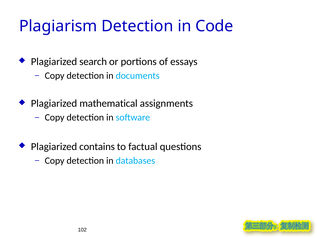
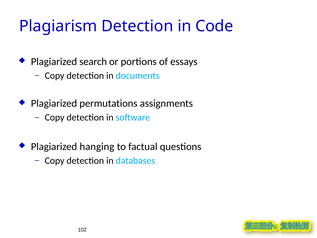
mathematical: mathematical -> permutations (108, 103)
contains: contains -> hanging (97, 147)
